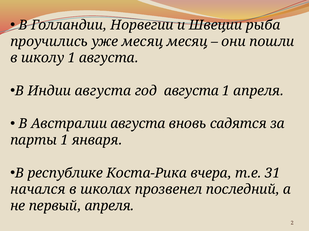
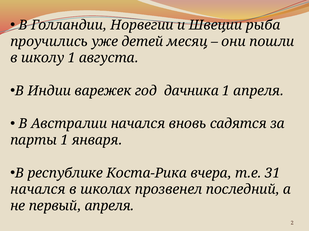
уже месяц: месяц -> детей (142, 42)
Индии августа: августа -> варежек (103, 91)
год августа: августа -> дачника (191, 91)
Австралии августа: августа -> начался (138, 124)
